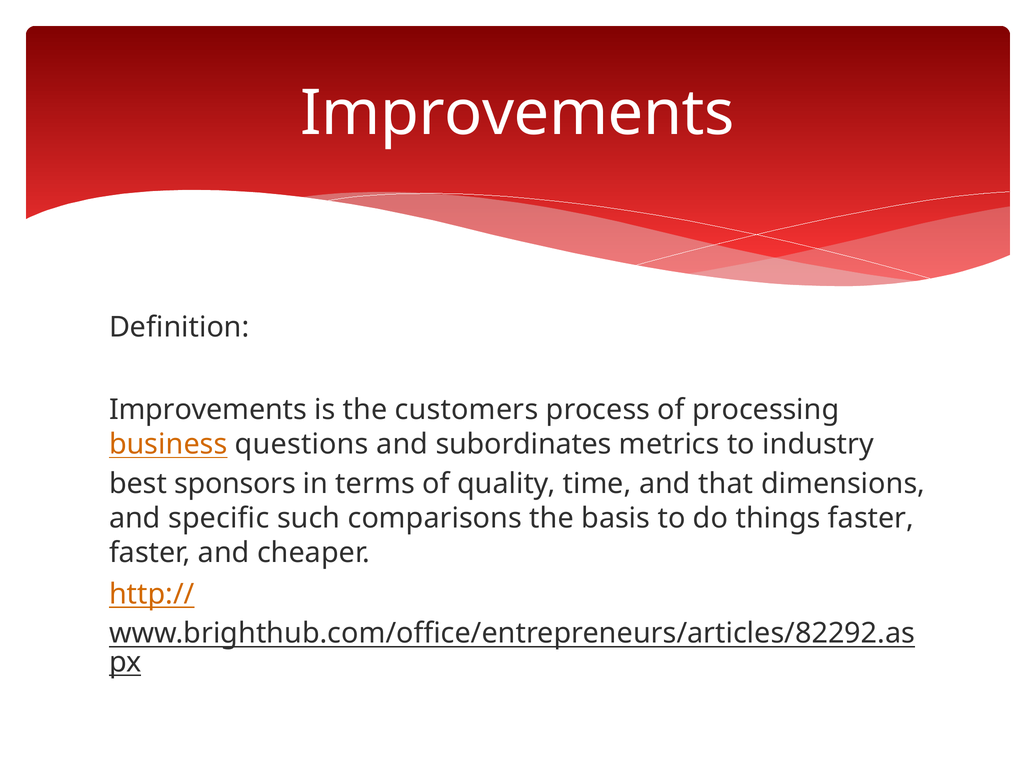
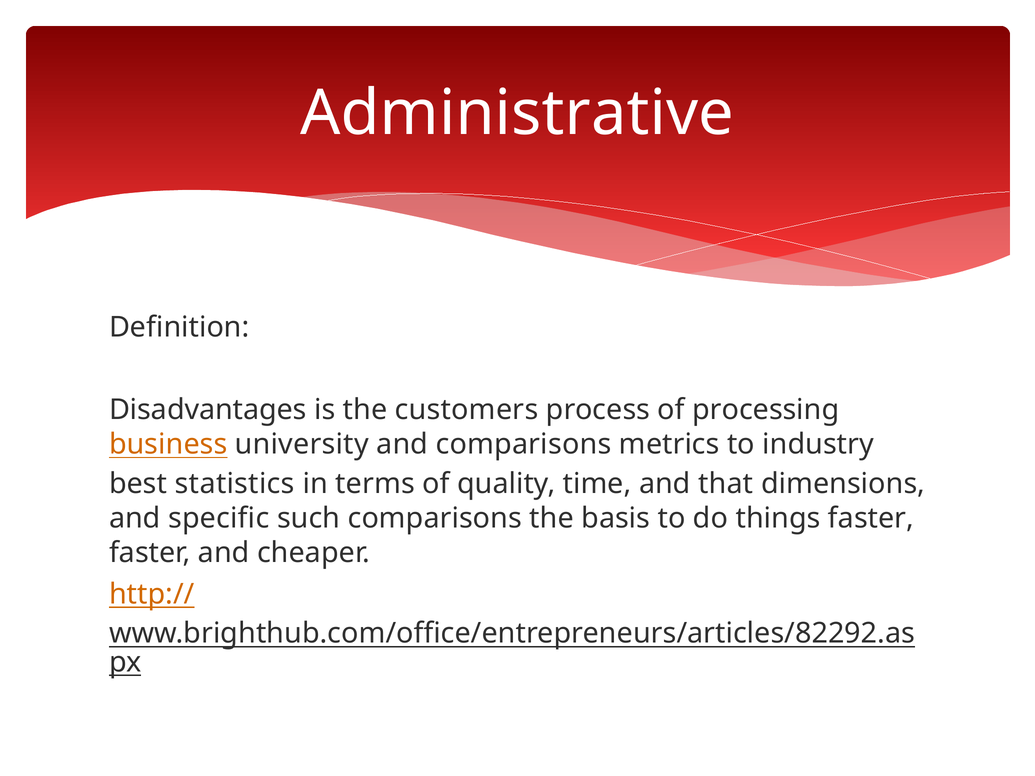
Improvements: Improvements -> Administrative (517, 114)
Improvements: Improvements -> Disadvantages (208, 410)
questions: questions -> university (302, 445)
and subordinates: subordinates -> comparisons (523, 445)
sponsors: sponsors -> statistics (235, 484)
